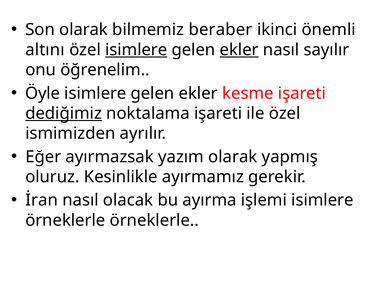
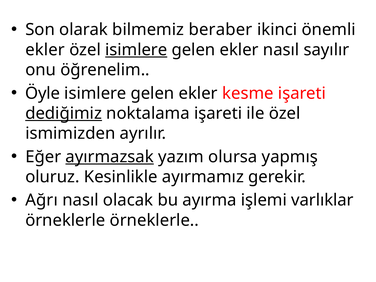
altını: altını -> ekler (45, 50)
ekler underline: present -> none (239, 50)
ayırmazsak underline: none -> present (110, 157)
yazım olarak: olarak -> olursa (233, 157)
İran: İran -> Ağrı (42, 200)
işlemi isimlere: isimlere -> varlıklar (322, 200)
